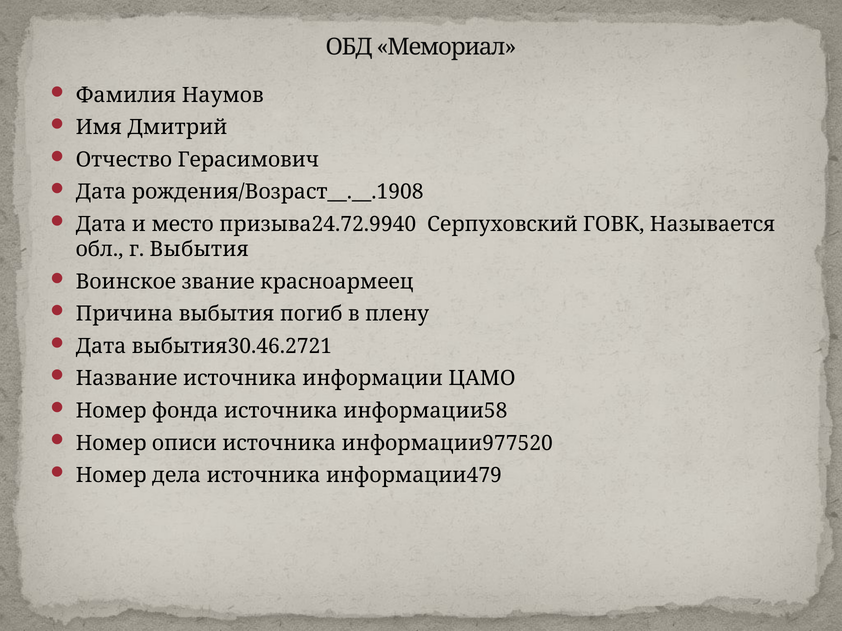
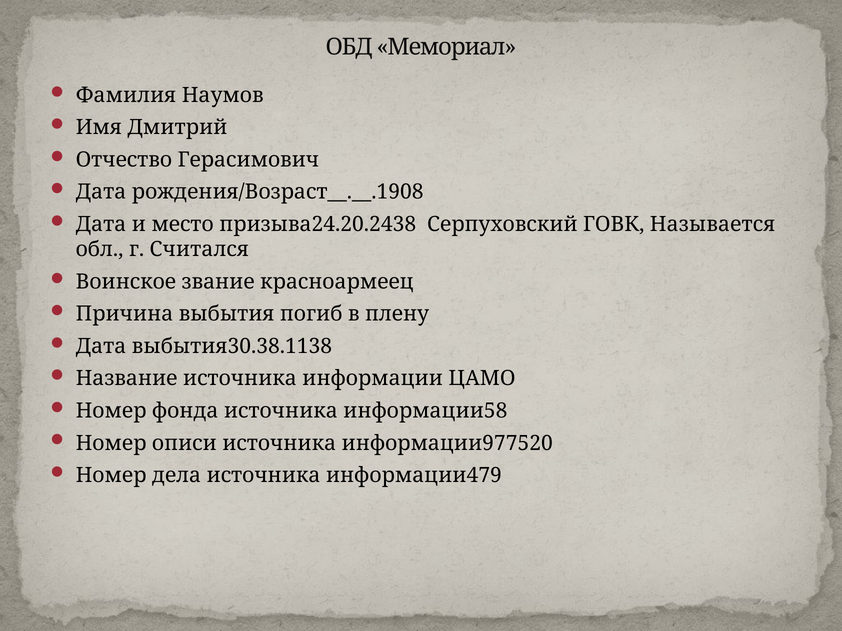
призыва24.72.9940: призыва24.72.9940 -> призыва24.20.2438 (318, 224)
г Выбытия: Выбытия -> Считался (199, 250)
выбытия30.46.2721: выбытия30.46.2721 -> выбытия30.38.1138 (232, 347)
